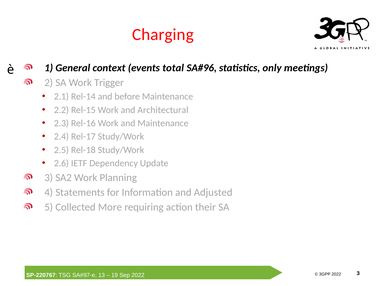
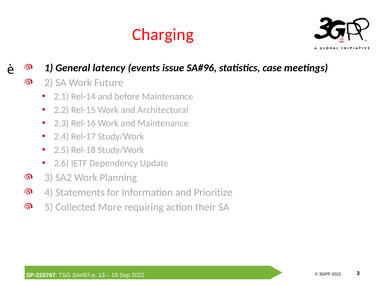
context: context -> latency (109, 68)
total: total -> issue (173, 68)
only: only -> case (272, 68)
Trigger: Trigger -> Future (109, 83)
Adjusted: Adjusted -> Prioritize (213, 193)
